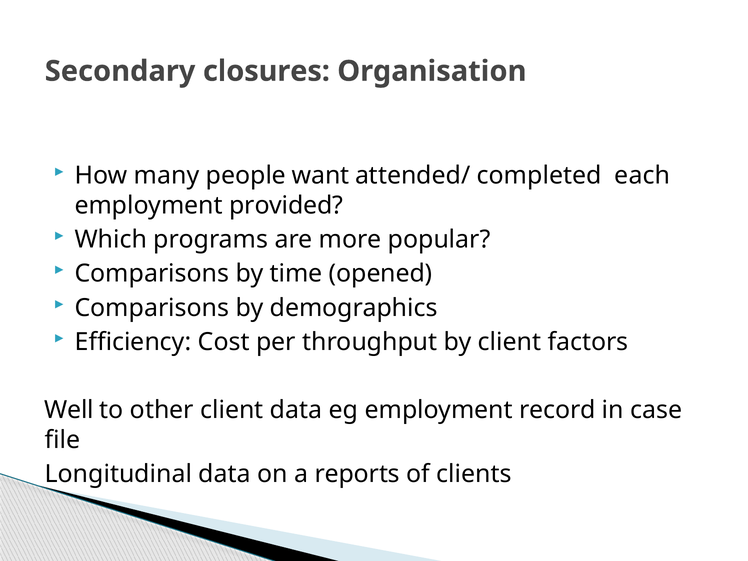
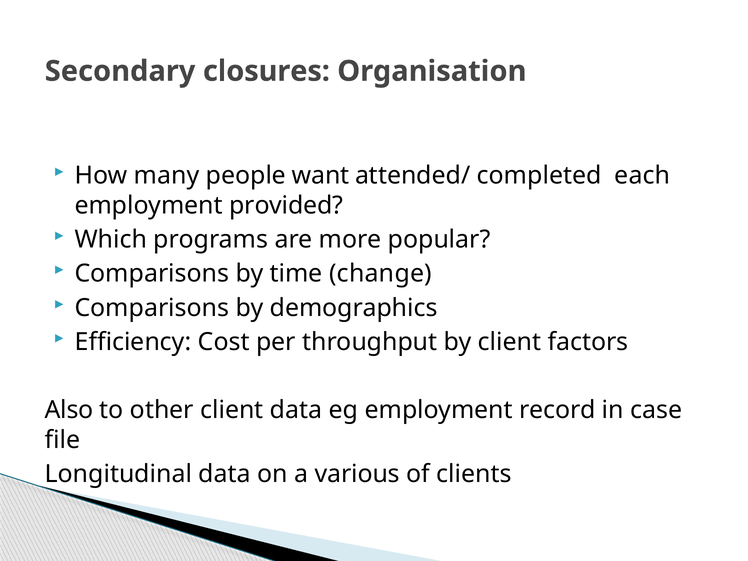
opened: opened -> change (381, 274)
Well: Well -> Also (69, 410)
reports: reports -> various (357, 474)
